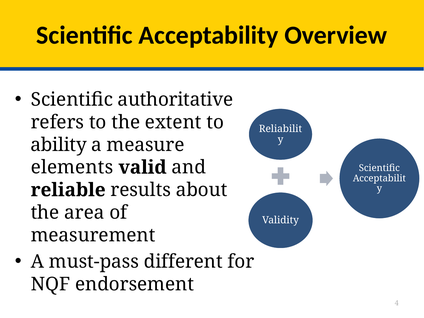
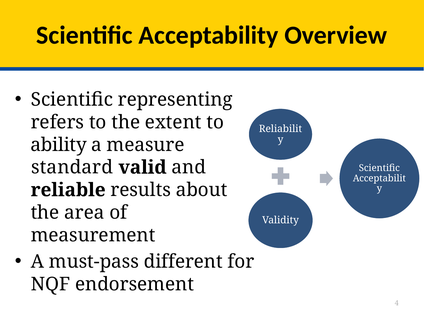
authoritative: authoritative -> representing (175, 100)
elements: elements -> standard (72, 167)
